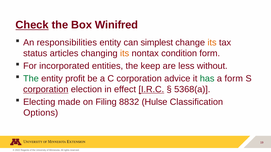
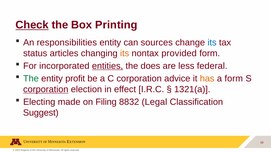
Winifred: Winifred -> Printing (116, 25)
simplest: simplest -> sources (157, 43)
its colour: orange -> blue (212, 43)
condition: condition -> provided (179, 53)
entities underline: none -> present (108, 66)
keep: keep -> does (150, 66)
without: without -> federal (212, 66)
has colour: green -> orange (207, 79)
I.R.C underline: present -> none (151, 90)
5368(a: 5368(a -> 1321(a (192, 90)
Hulse: Hulse -> Legal (154, 102)
Options: Options -> Suggest (41, 113)
